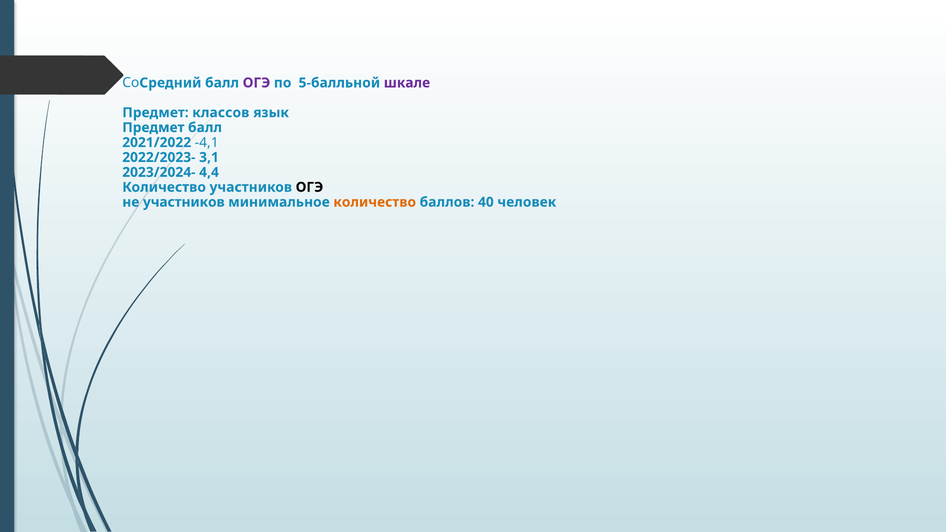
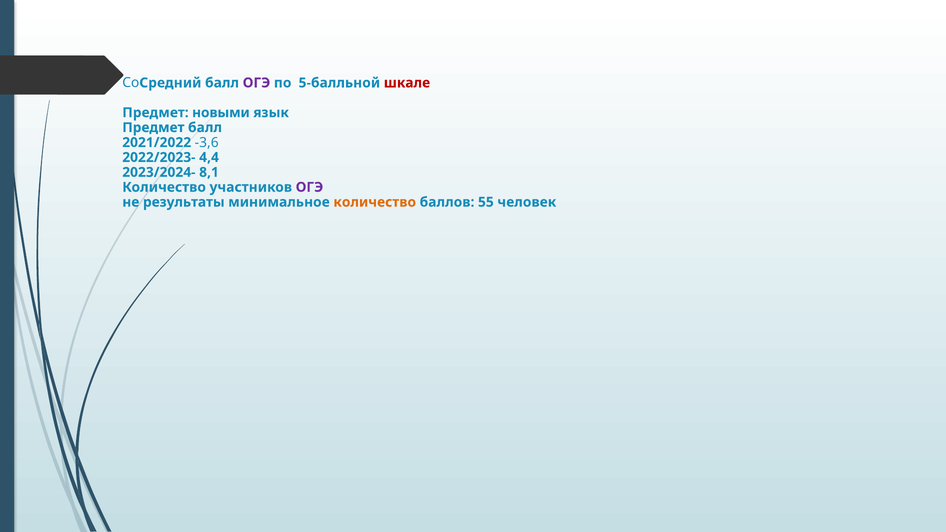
шкале colour: purple -> red (407, 83)
классов: классов -> новыми (221, 113)
-4,1: -4,1 -> -3,6 (207, 143)
3,1: 3,1 -> 4,4 (209, 157)
4,4: 4,4 -> 8,1 (209, 172)
ОГЭ colour: black -> purple (309, 187)
не участников: участников -> результаты (184, 202)
40: 40 -> 55 (486, 202)
